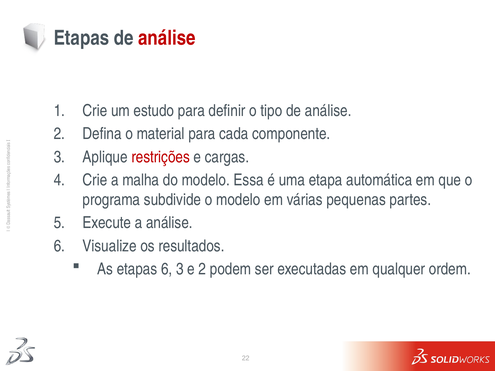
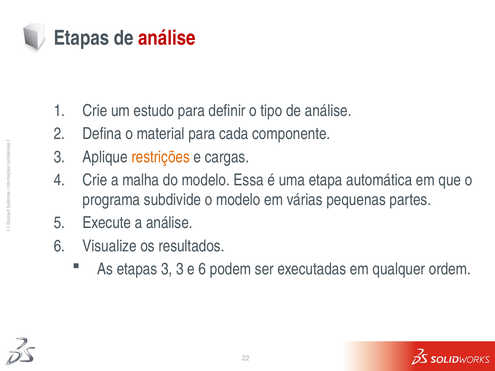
restrições colour: red -> orange (161, 157)
etapas 6: 6 -> 3 (167, 269)
e 2: 2 -> 6 (202, 269)
